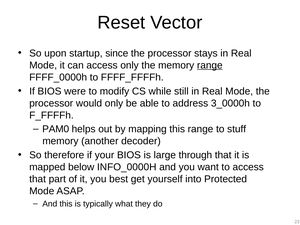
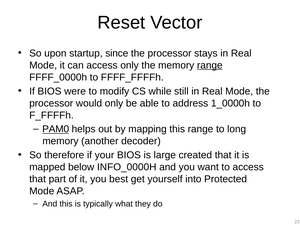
3_0000h: 3_0000h -> 1_0000h (230, 103)
PAM0 underline: none -> present (56, 129)
stuff: stuff -> long (237, 129)
through: through -> created (195, 155)
